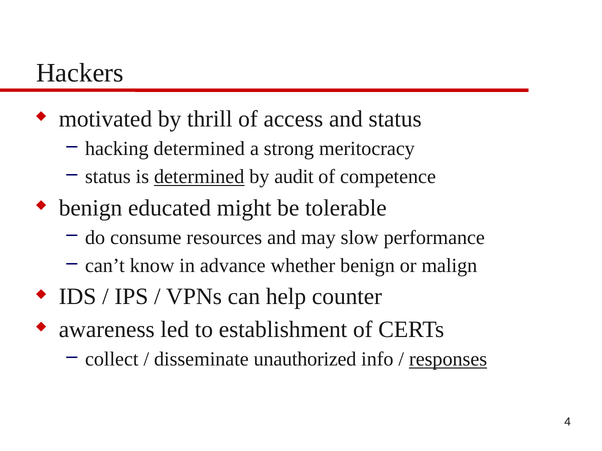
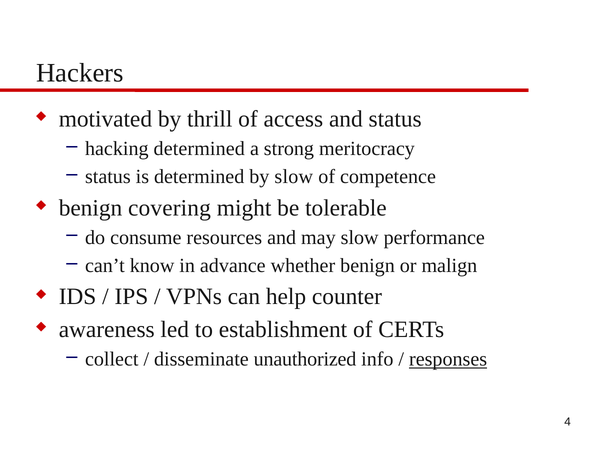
determined underline: present -> none (199, 177)
by audit: audit -> slow (294, 177)
educated: educated -> covering (169, 208)
